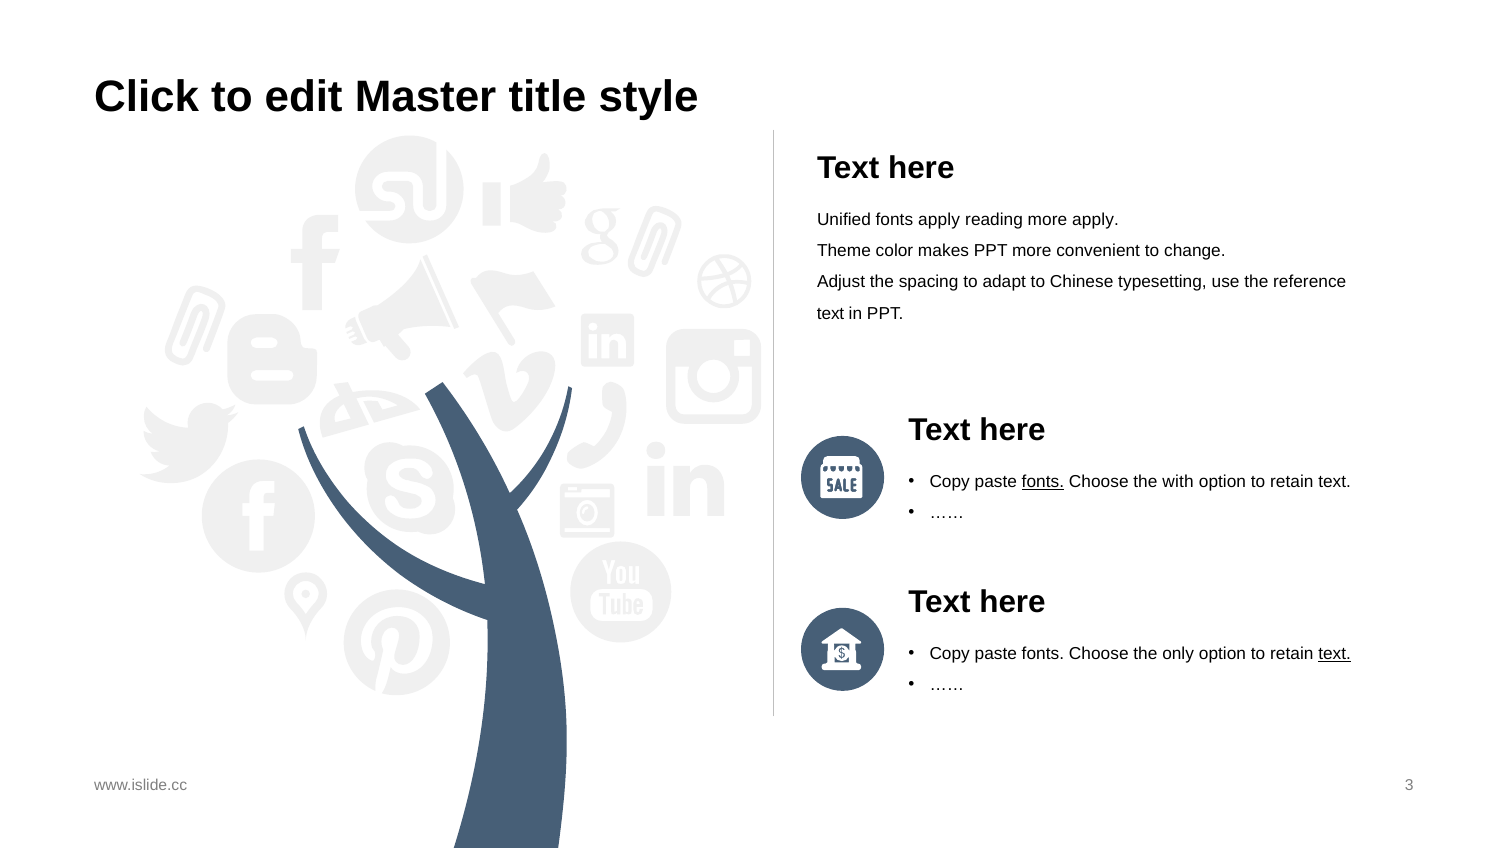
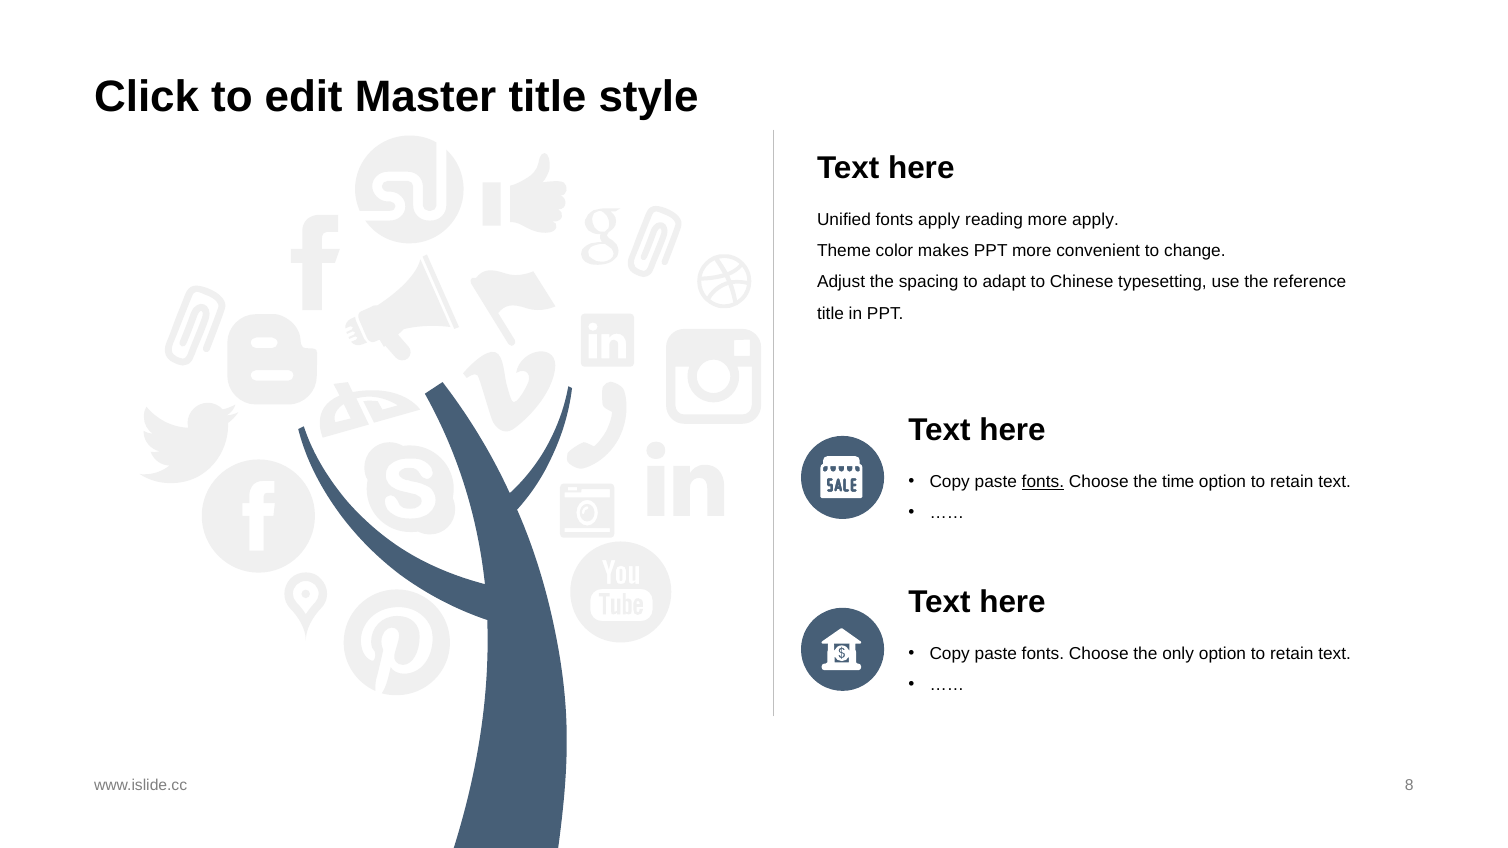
text: text -> title (831, 314)
with: with -> time (1178, 482)
text underline: present -> none (1335, 654)
3: 3 -> 8 (1409, 786)
